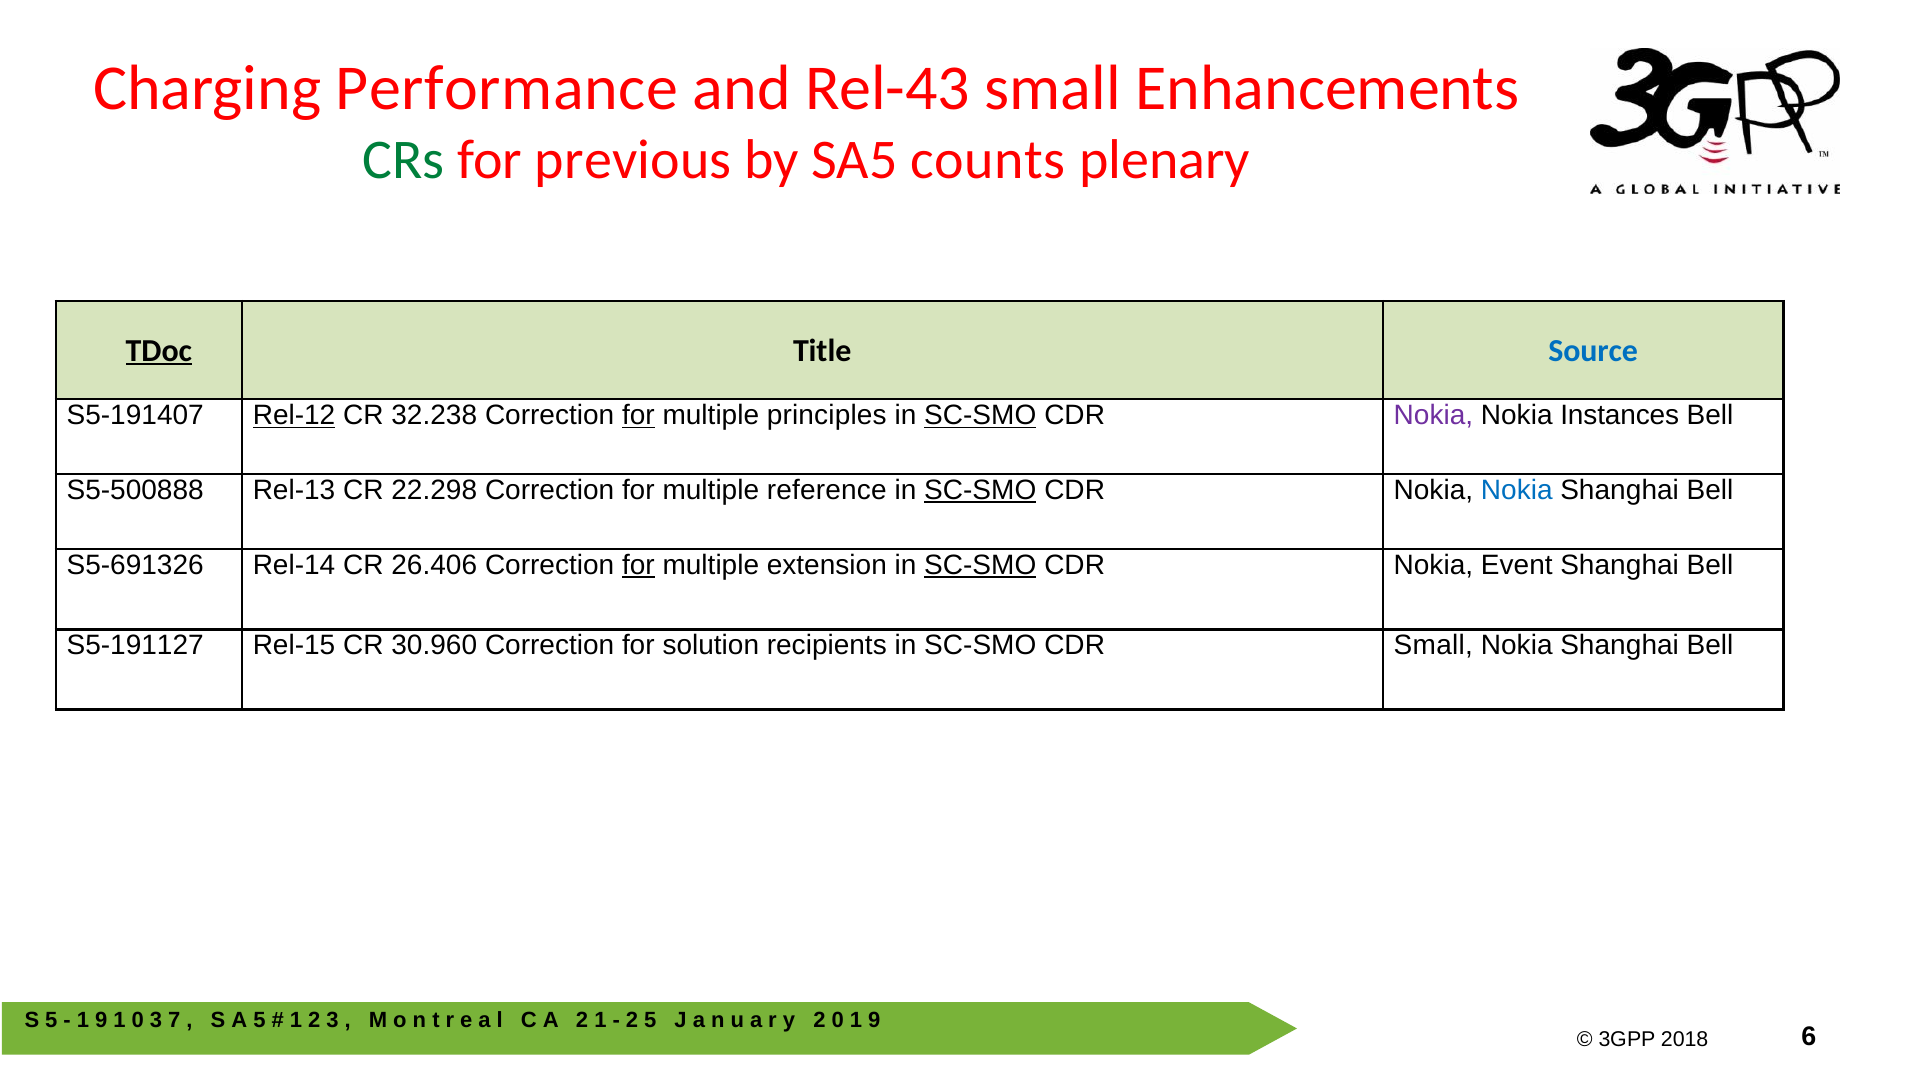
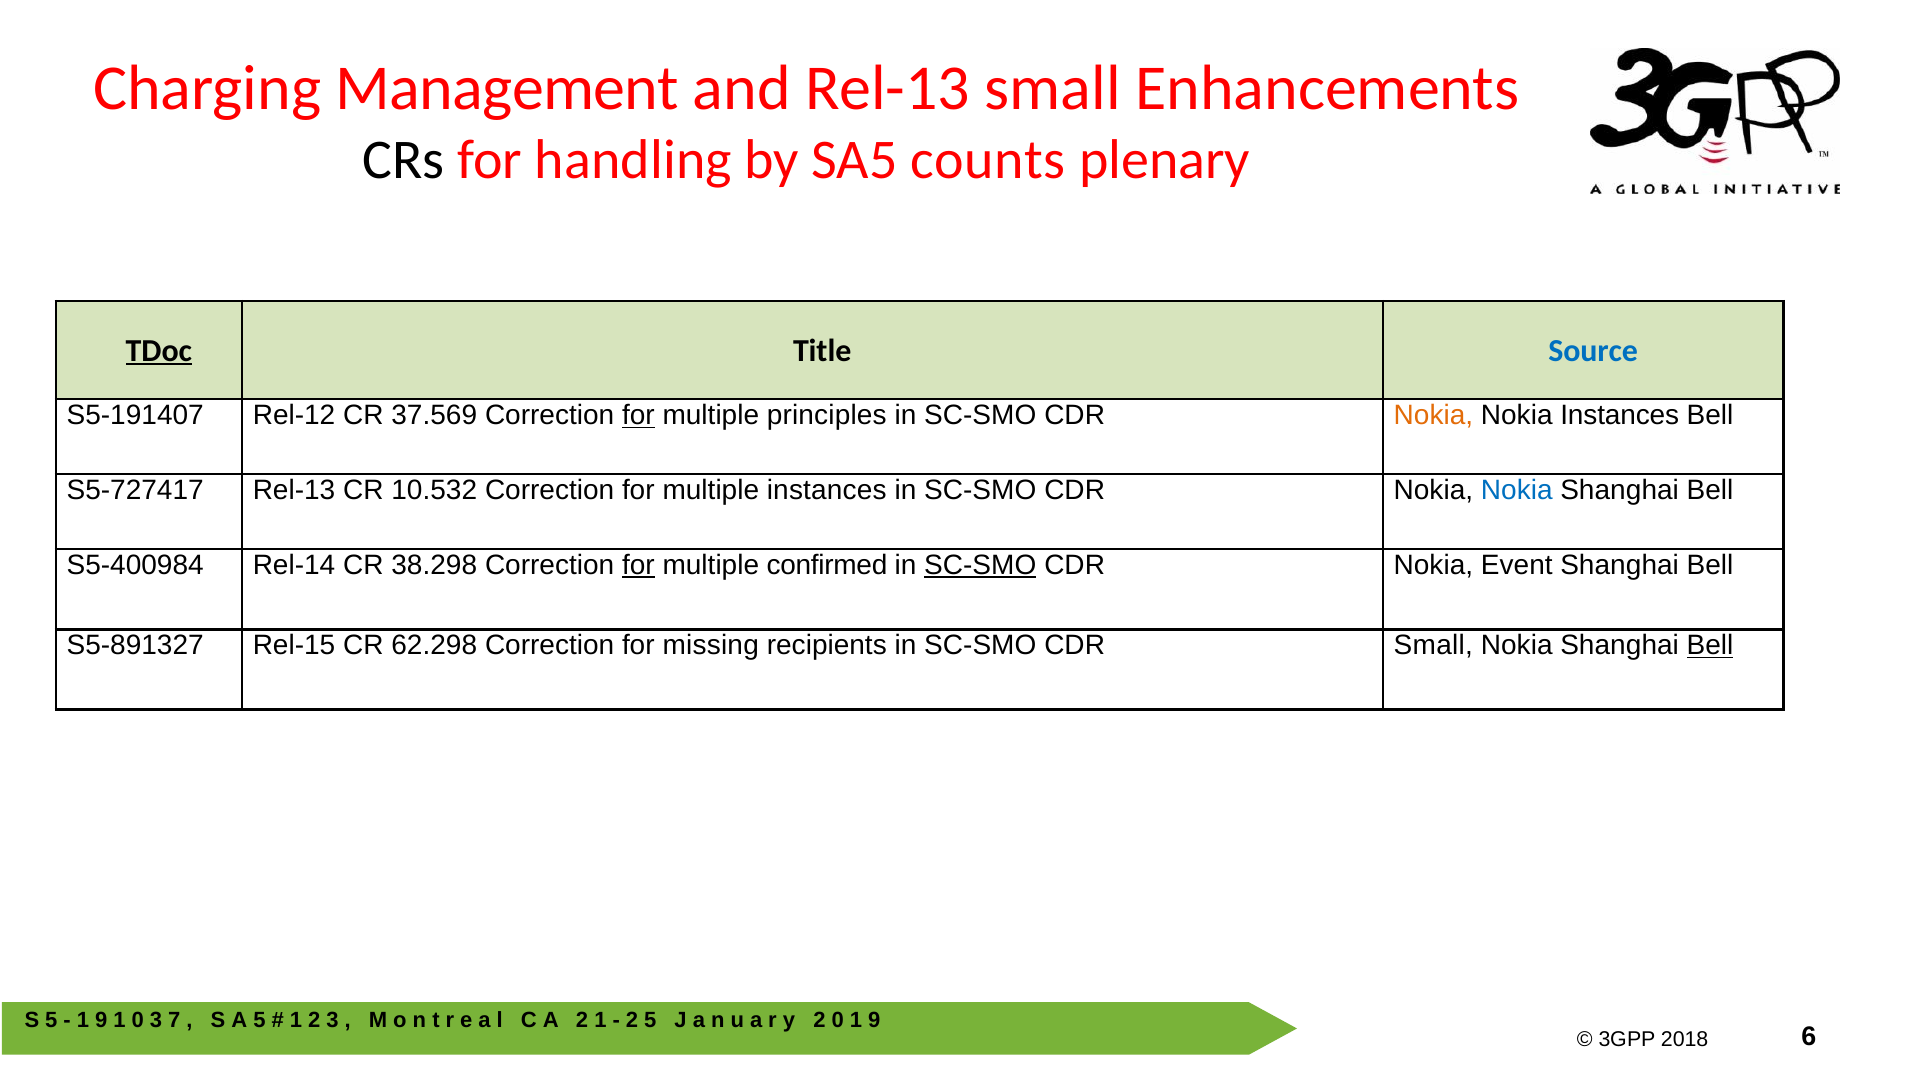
Performance: Performance -> Management (508, 88)
and Rel-43: Rel-43 -> Rel-13 (888, 88)
CRs colour: green -> black (404, 160)
previous: previous -> handling (633, 160)
Rel-12 underline: present -> none (294, 415)
32.238: 32.238 -> 37.569 (434, 415)
SC-SMO underline: present -> none (980, 415)
Nokia colour: purple -> orange (1433, 415)
S5-500888: S5-500888 -> S5-727417 (135, 490)
22.298: 22.298 -> 10.532 (434, 490)
multiple reference: reference -> instances (827, 490)
SC-SMO underline: present -> none (980, 490)
S5-691326: S5-691326 -> S5-400984 (135, 565)
26.406: 26.406 -> 38.298 (434, 565)
extension: extension -> confirmed (827, 565)
S5-191127: S5-191127 -> S5-891327 (135, 645)
30.960: 30.960 -> 62.298 (434, 645)
solution: solution -> missing (711, 645)
Bell underline: none -> present (1710, 645)
